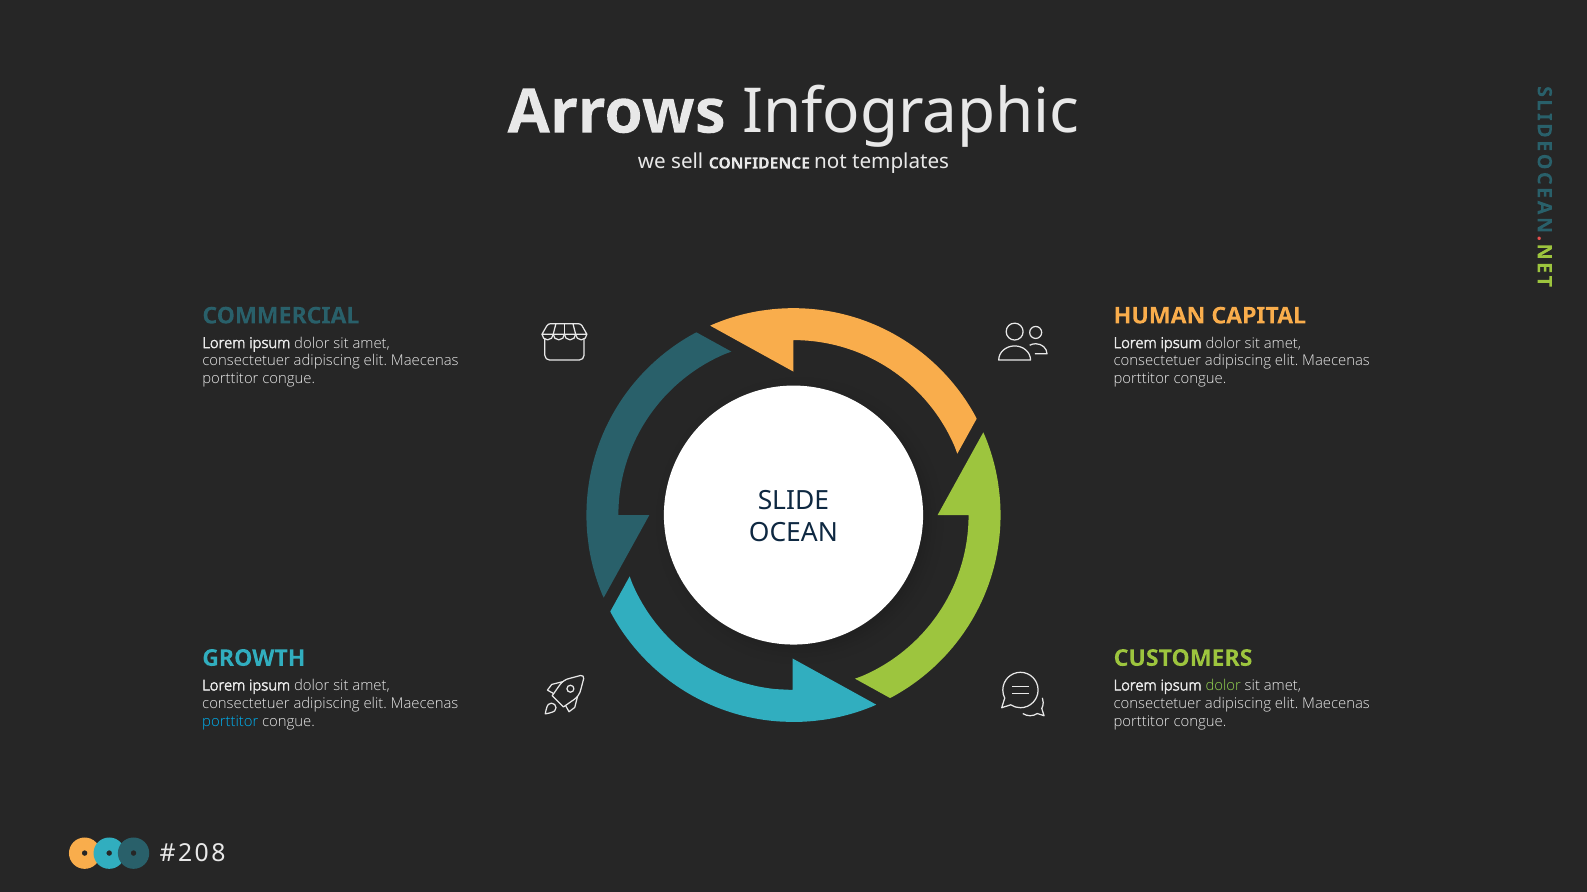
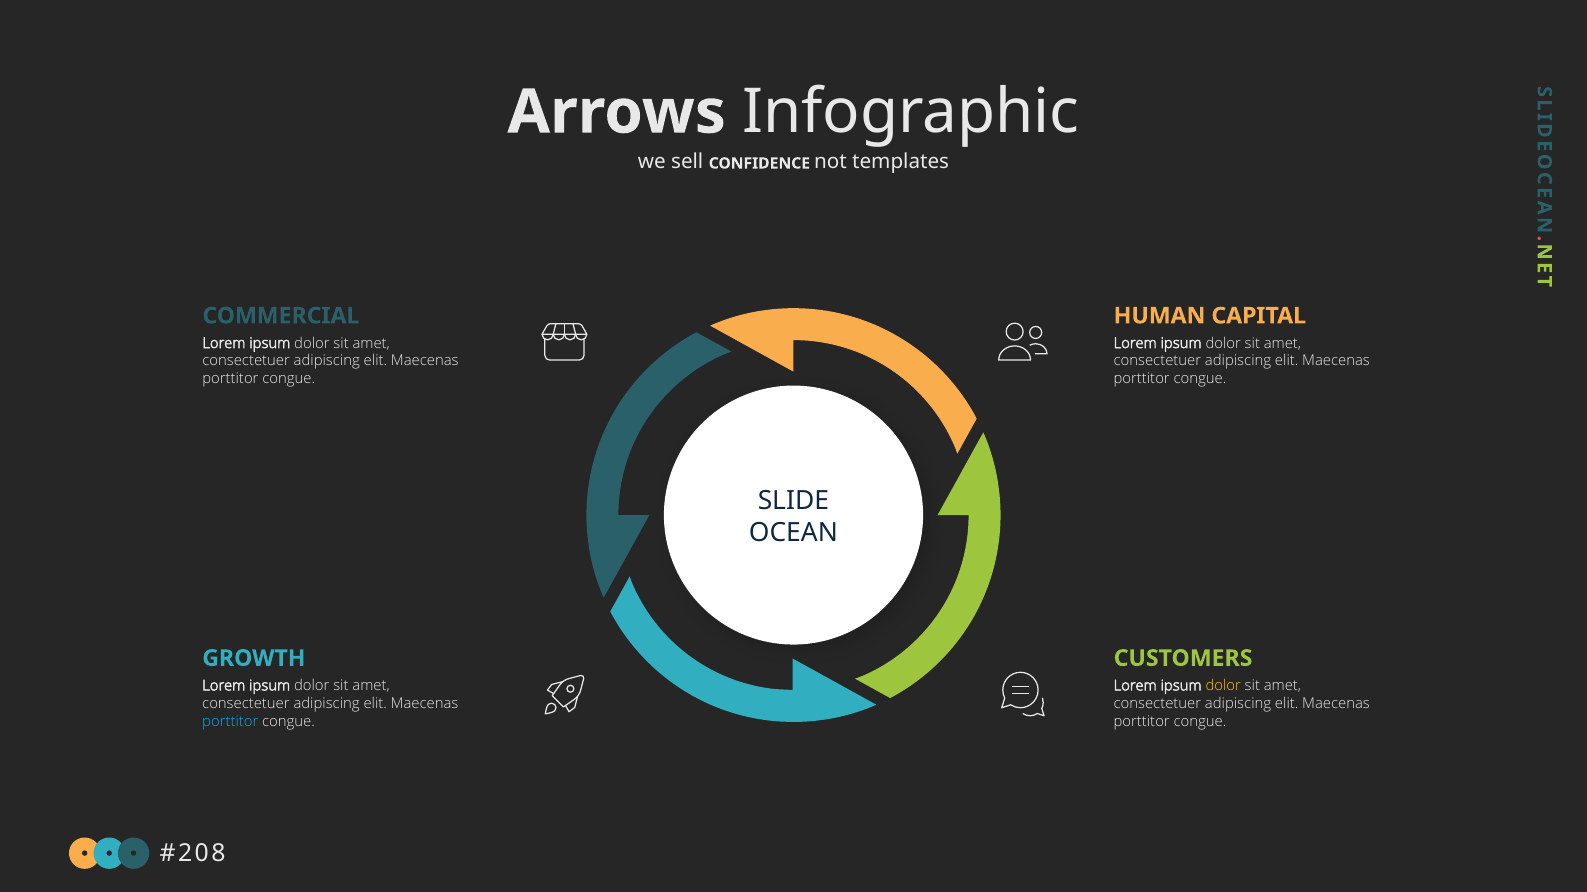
dolor colour: light green -> yellow (1223, 686)
